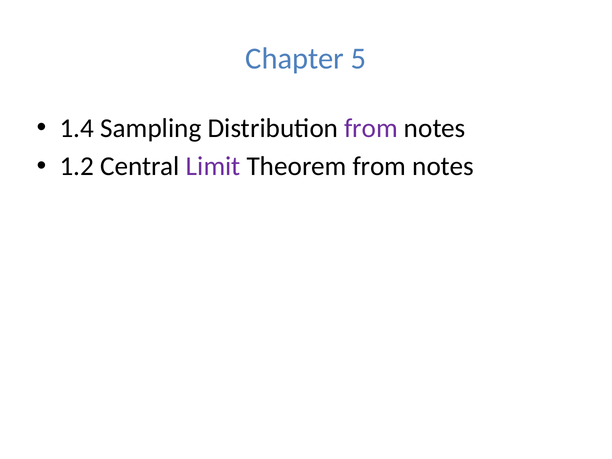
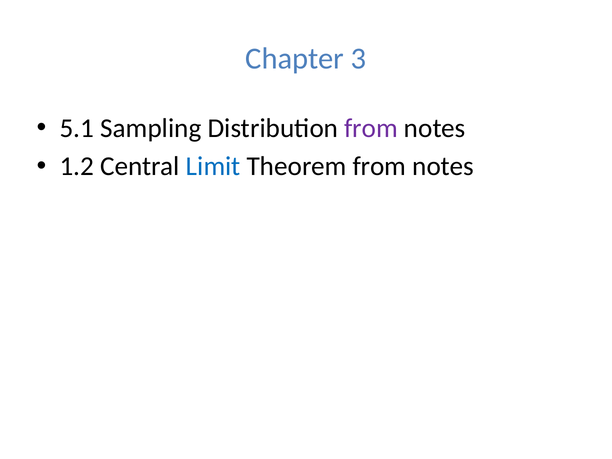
5: 5 -> 3 (359, 59)
1.4: 1.4 -> 5.1 (77, 128)
Limit colour: purple -> blue (213, 166)
